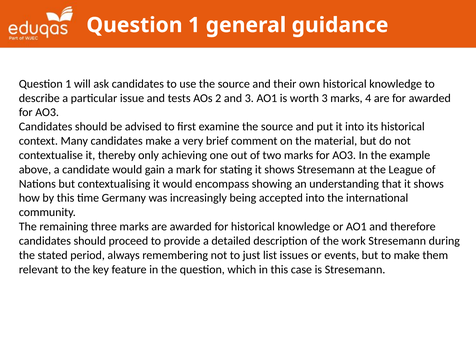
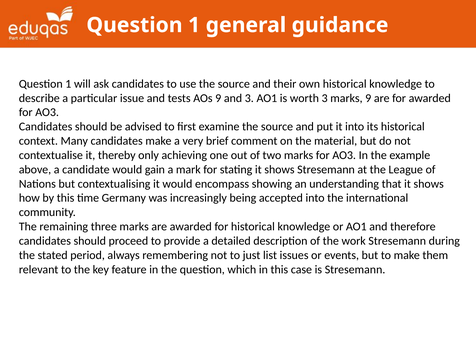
AOs 2: 2 -> 9 (218, 98)
marks 4: 4 -> 9 (368, 98)
